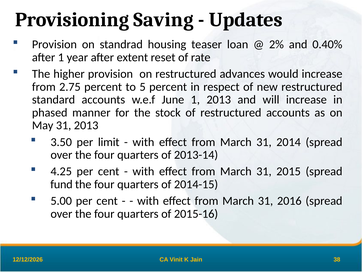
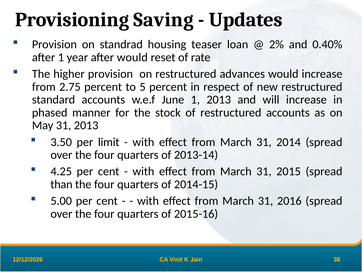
after extent: extent -> would (132, 57)
fund: fund -> than (61, 184)
